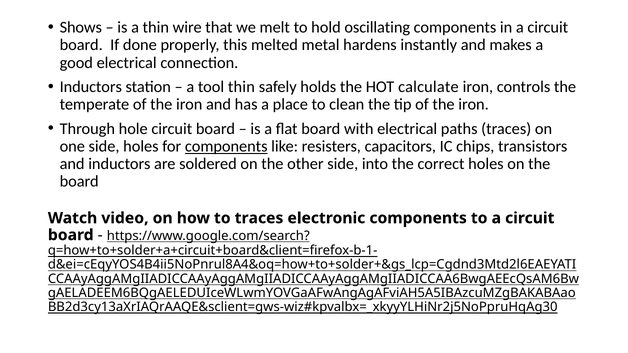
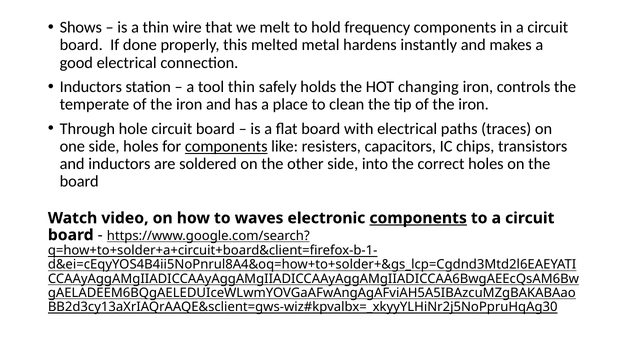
oscillating: oscillating -> frequency (377, 27)
calculate: calculate -> changing (428, 87)
to traces: traces -> waves (259, 218)
components underline: none -> present (418, 218)
